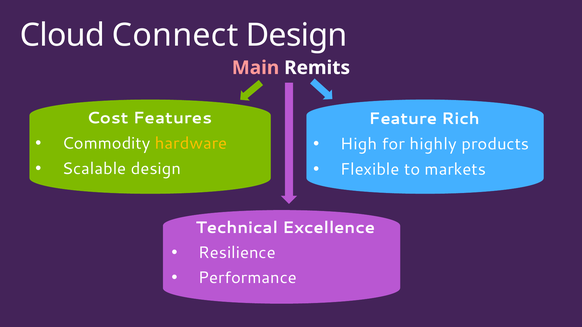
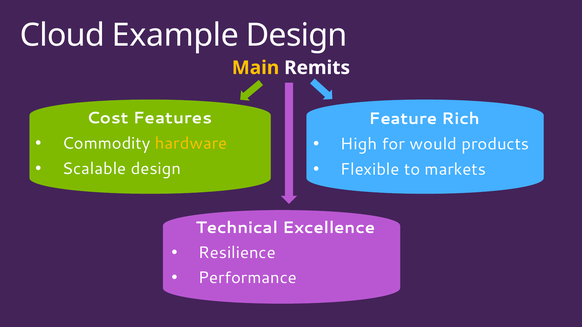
Connect: Connect -> Example (175, 35)
Main colour: pink -> yellow (256, 68)
highly: highly -> would (433, 144)
